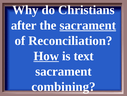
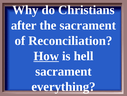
sacrament underline: present -> none (88, 25)
text: text -> hell (84, 56)
combining: combining -> everything (63, 86)
